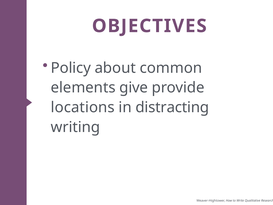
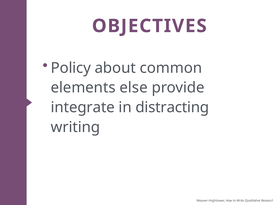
give: give -> else (134, 88)
locations: locations -> integrate (83, 107)
